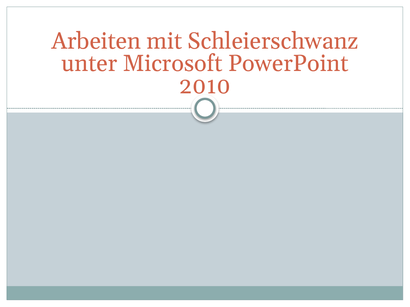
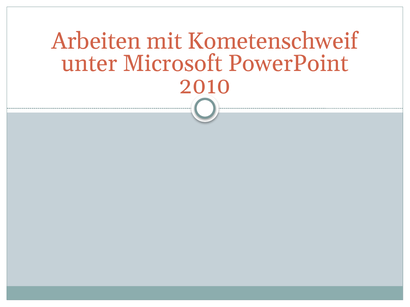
Schleierschwanz: Schleierschwanz -> Kometenschweif (273, 41)
